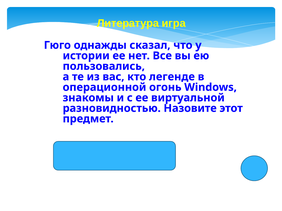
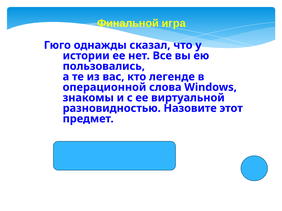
Литература: Литература -> Финальной (128, 23)
огонь: огонь -> слова (165, 87)
